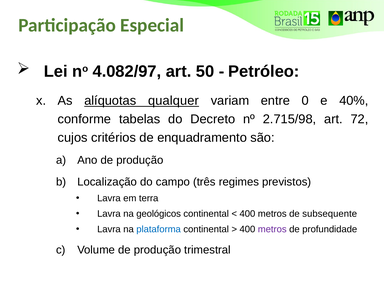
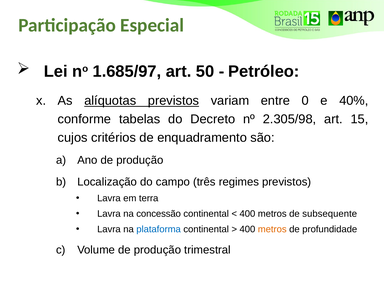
4.082/97: 4.082/97 -> 1.685/97 (127, 71)
alíquotas qualquer: qualquer -> previstos (173, 101)
2.715/98: 2.715/98 -> 2.305/98 (290, 119)
72: 72 -> 15 (359, 119)
geológicos: geológicos -> concessão (159, 214)
metros colour: purple -> orange (272, 229)
